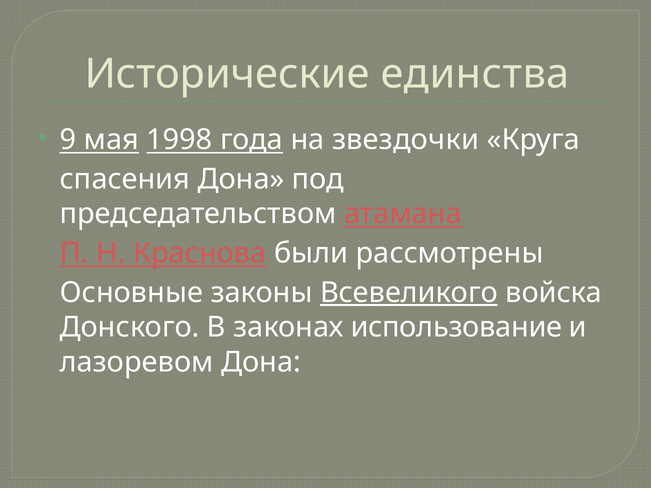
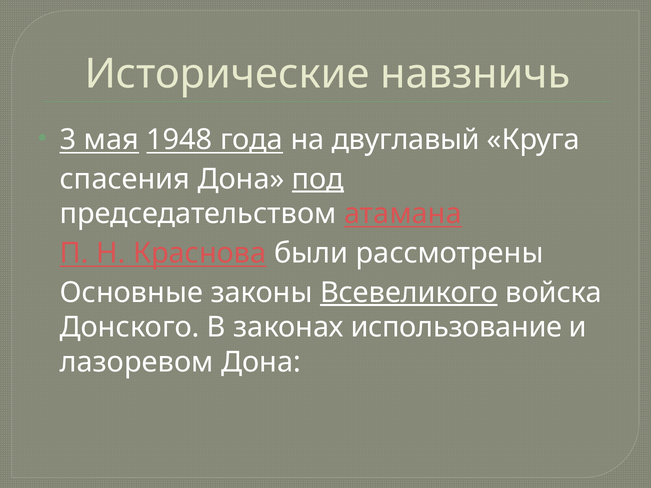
единства: единства -> навзничь (475, 74)
9: 9 -> 3 (68, 140)
1998: 1998 -> 1948 (179, 140)
звездочки: звездочки -> двуглавый (406, 140)
под underline: none -> present (318, 179)
